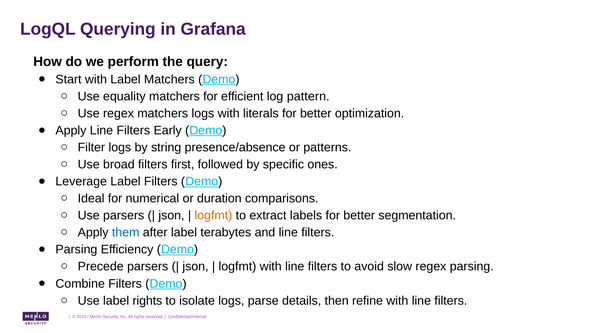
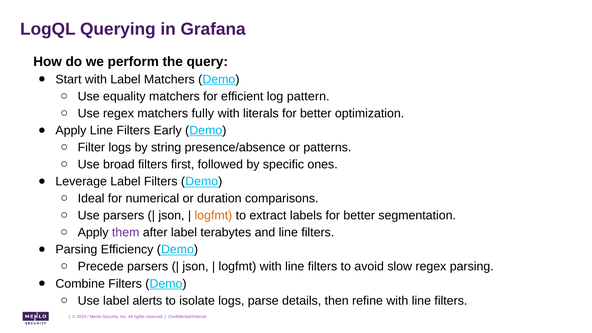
matchers logs: logs -> fully (203, 113)
them colour: blue -> purple (126, 233)
label rights: rights -> alerts (147, 301)
